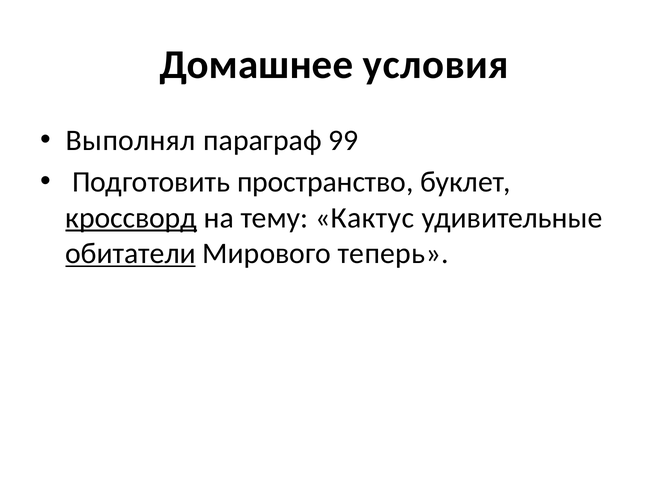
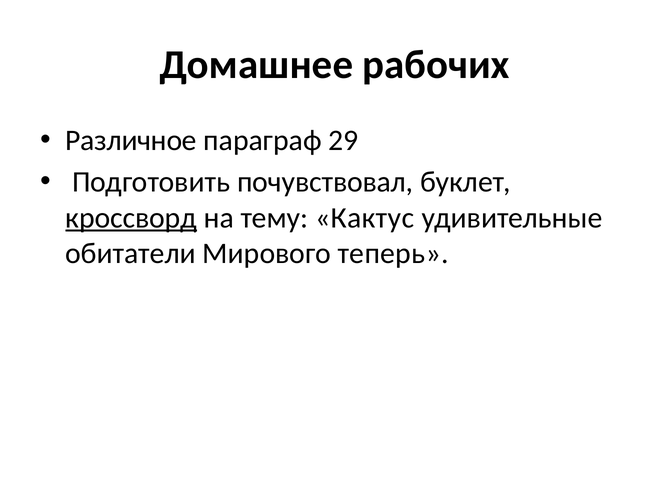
условия: условия -> рабочих (436, 65)
Выполнял: Выполнял -> Различное (131, 141)
99: 99 -> 29 (343, 141)
пространство: пространство -> почувствовал (325, 182)
обитатели underline: present -> none (131, 254)
